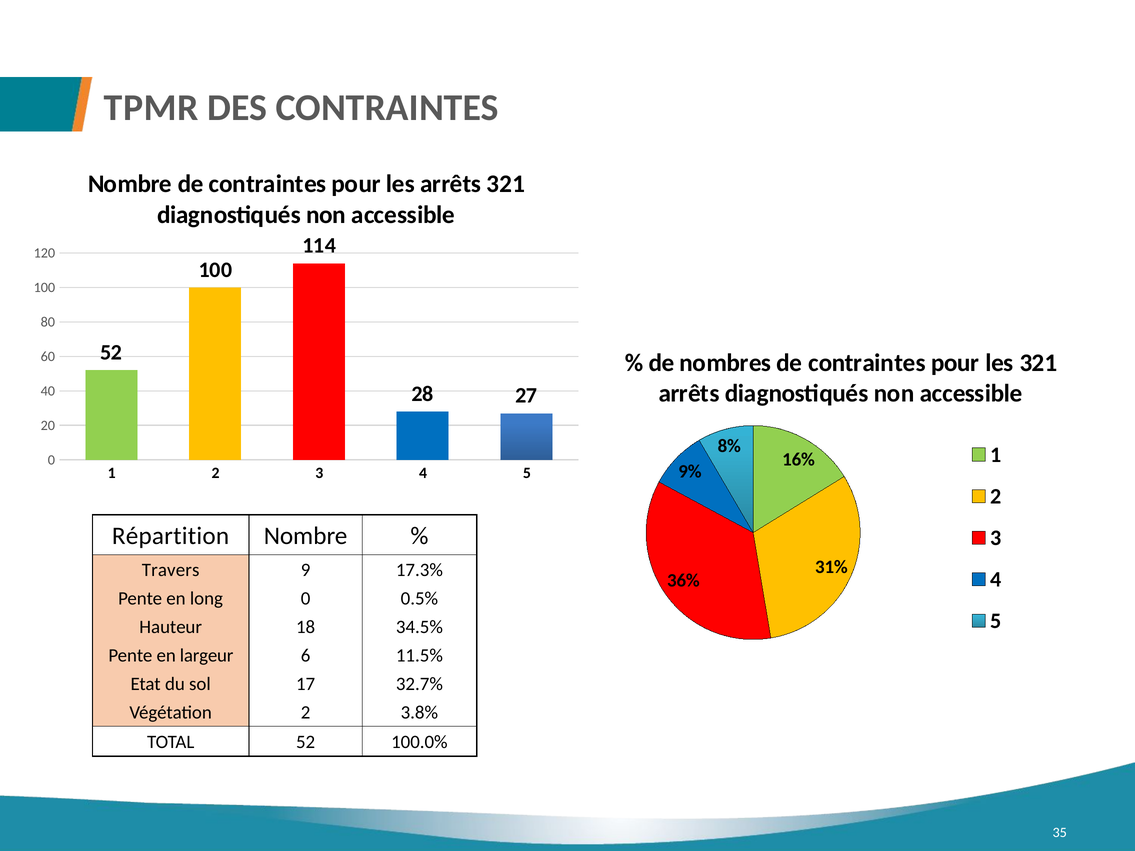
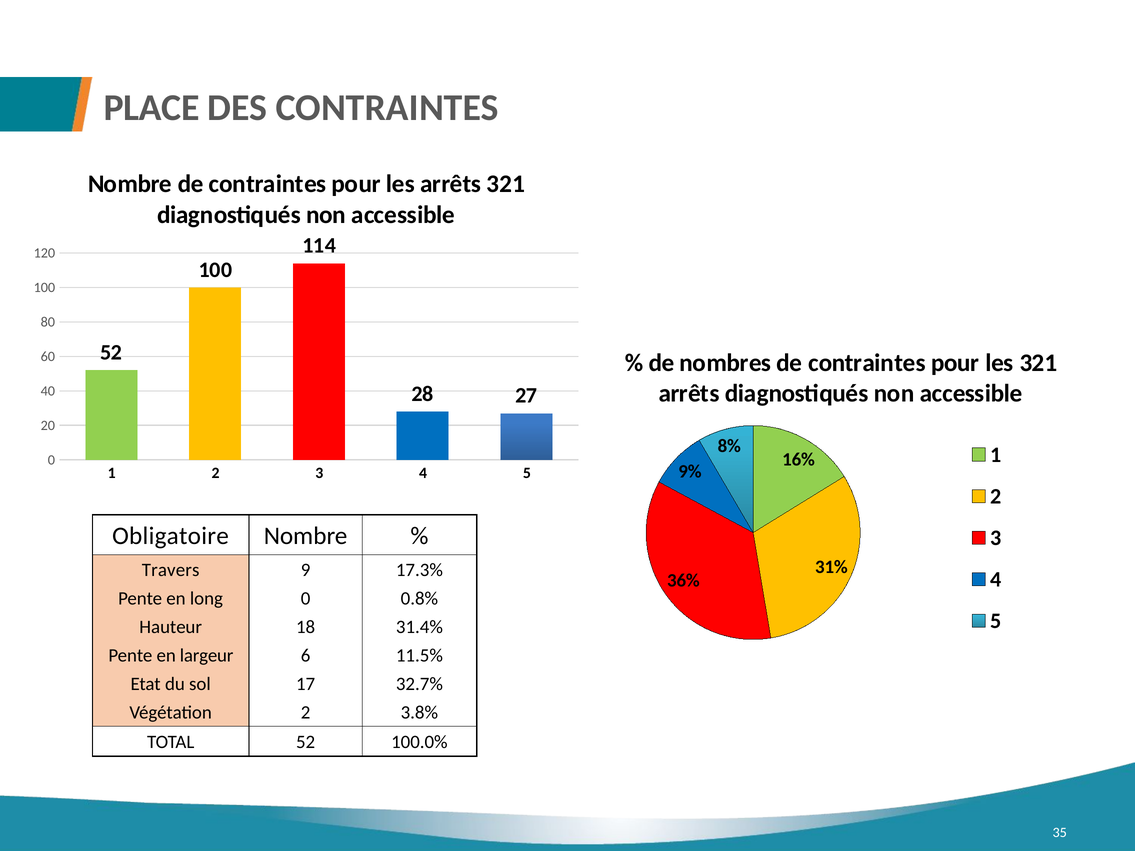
TPMR: TPMR -> PLACE (152, 108)
Répartition: Répartition -> Obligatoire (171, 536)
0.5%: 0.5% -> 0.8% (419, 599)
34.5%: 34.5% -> 31.4% (419, 627)
